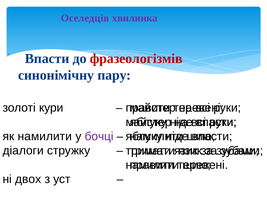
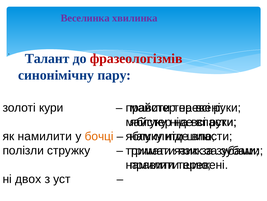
Оселедців: Оселедців -> Веселинка (85, 18)
Впасти: Впасти -> Талант (47, 58)
бочці colour: purple -> orange (99, 136)
діалоги: діалоги -> полізли (23, 150)
